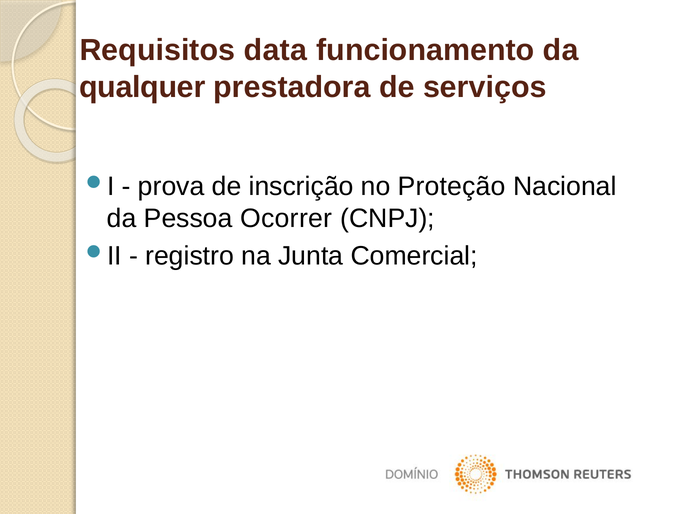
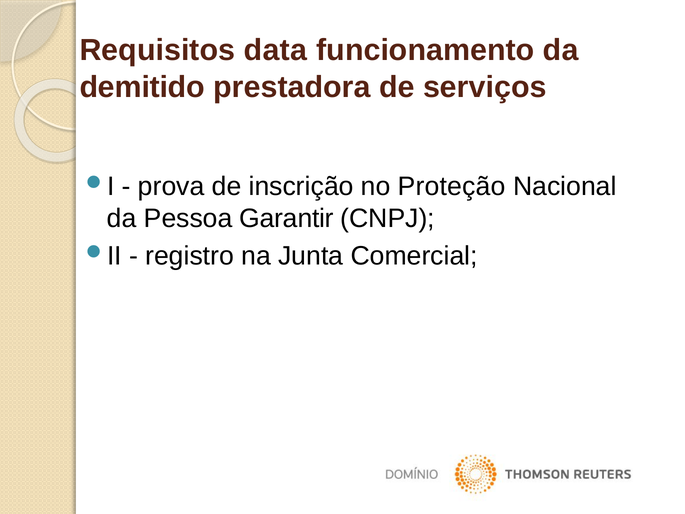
qualquer: qualquer -> demitido (142, 87)
Ocorrer: Ocorrer -> Garantir (287, 218)
